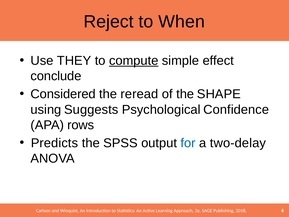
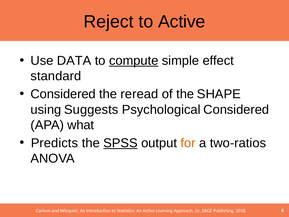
to When: When -> Active (182, 22)
THEY: THEY -> DATA (74, 61)
conclude: conclude -> standard (56, 76)
Psychological Confidence: Confidence -> Considered (236, 109)
rows: rows -> what (81, 125)
SPSS underline: none -> present (121, 143)
for colour: blue -> orange (188, 143)
two-delay: two-delay -> two-ratios (238, 143)
